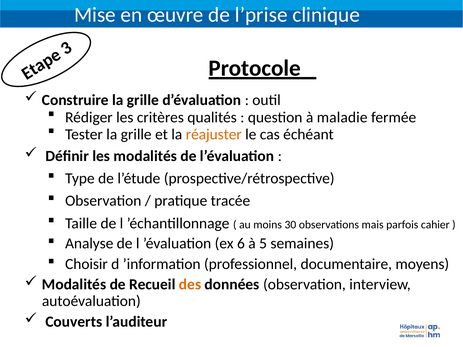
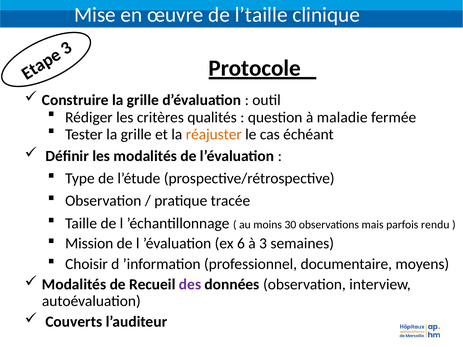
l’prise: l’prise -> l’taille (261, 15)
cahier: cahier -> rendu (435, 225)
Analyse: Analyse -> Mission (89, 244)
à 5: 5 -> 3 (263, 244)
des colour: orange -> purple (190, 285)
